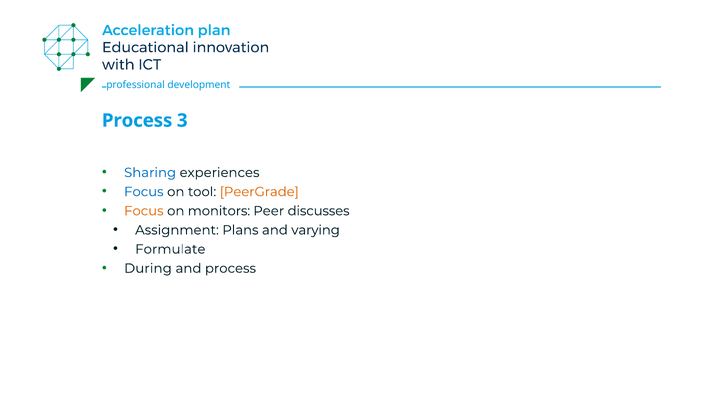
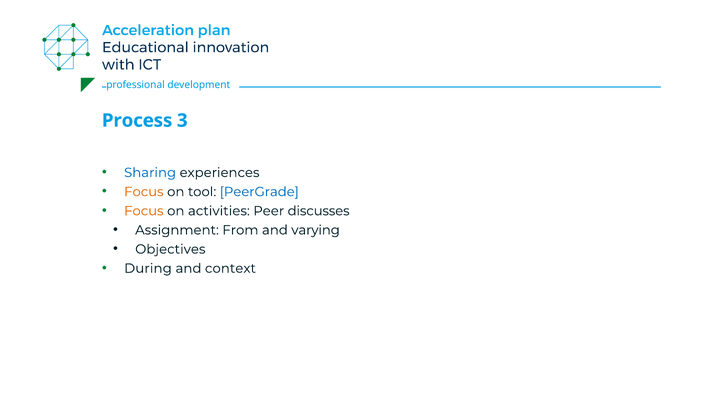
Focus colour: blue -> orange (144, 192)
PeerGrade colour: orange -> blue (259, 192)
monitors: monitors -> activities (219, 211)
Plans: Plans -> From (240, 230)
Formulate: Formulate -> Objectives (170, 249)
and process: process -> context (230, 269)
